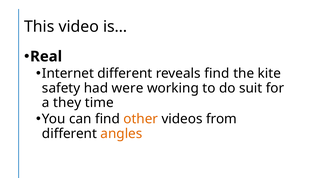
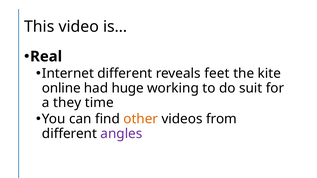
reveals find: find -> feet (217, 74)
safety: safety -> online (61, 88)
were: were -> huge (128, 88)
angles colour: orange -> purple (121, 134)
